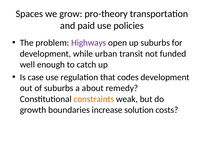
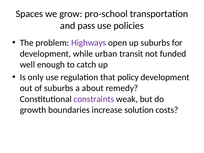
pro-theory: pro-theory -> pro-school (106, 14)
paid: paid -> pass (86, 26)
case: case -> only (36, 77)
codes: codes -> policy (128, 77)
constraints colour: orange -> purple (94, 99)
